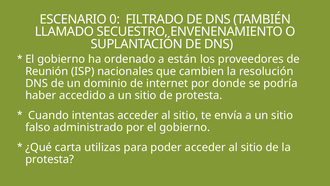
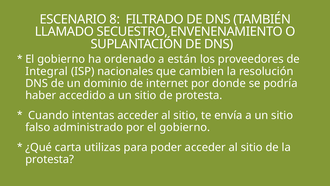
0: 0 -> 8 (115, 19)
Reunión: Reunión -> Integral (47, 71)
